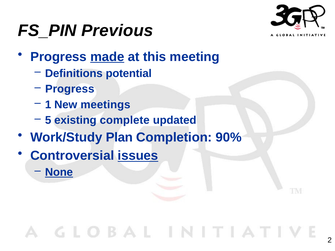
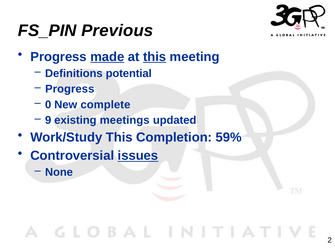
this underline: none -> present (155, 57)
1: 1 -> 0 (48, 105)
meetings: meetings -> complete (105, 105)
5: 5 -> 9 (48, 120)
complete: complete -> meetings (125, 120)
Work/Study Plan: Plan -> This (119, 138)
90%: 90% -> 59% (229, 138)
None underline: present -> none (59, 172)
